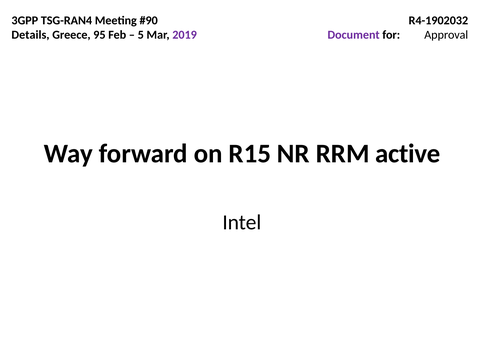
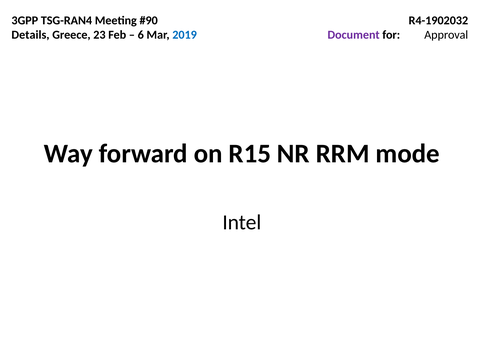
95: 95 -> 23 (99, 35)
5: 5 -> 6 (141, 35)
2019 colour: purple -> blue (185, 35)
active: active -> mode (408, 154)
